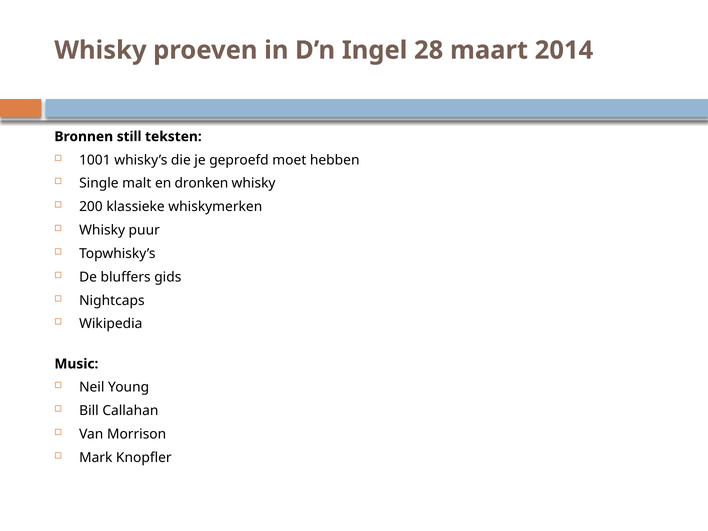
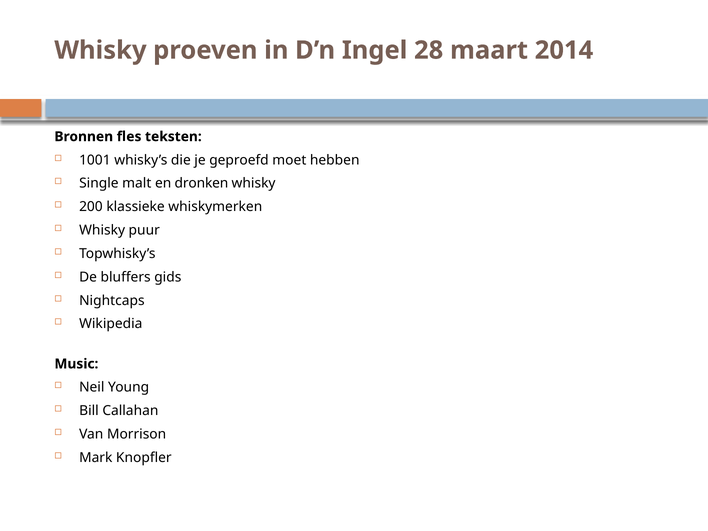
still: still -> fles (129, 137)
